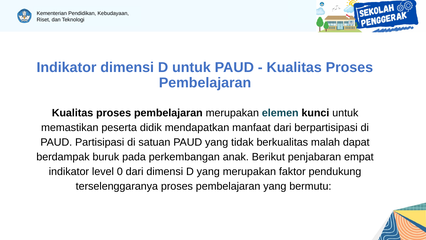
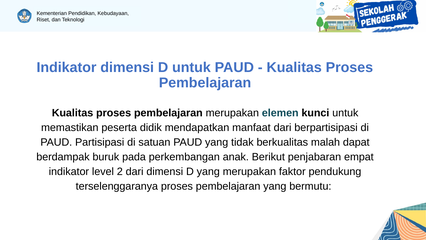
0: 0 -> 2 (120, 171)
